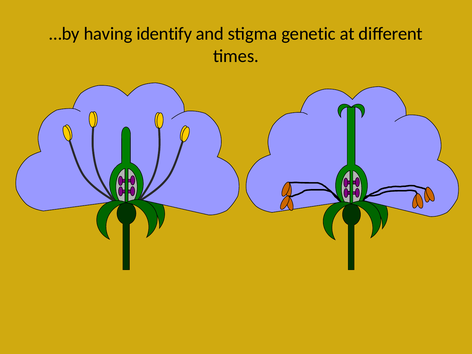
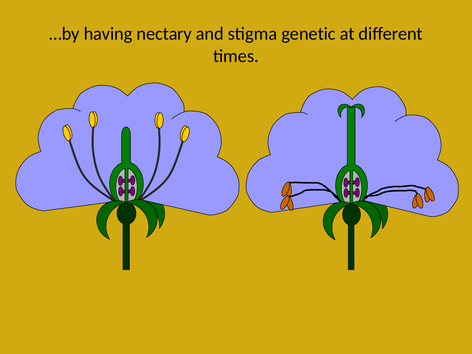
identify: identify -> nectary (164, 34)
